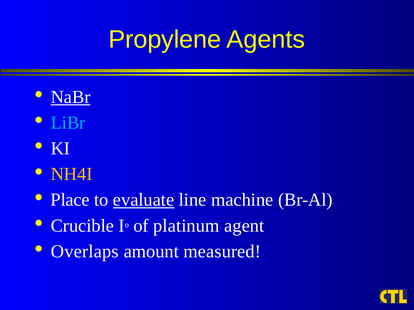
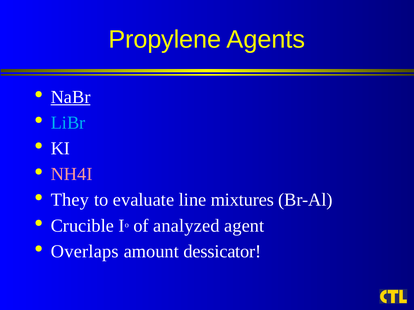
NH4I colour: yellow -> pink (72, 174)
Place: Place -> They (70, 200)
evaluate underline: present -> none (144, 200)
machine: machine -> mixtures (242, 200)
platinum: platinum -> analyzed (186, 226)
measured: measured -> dessicator (222, 252)
